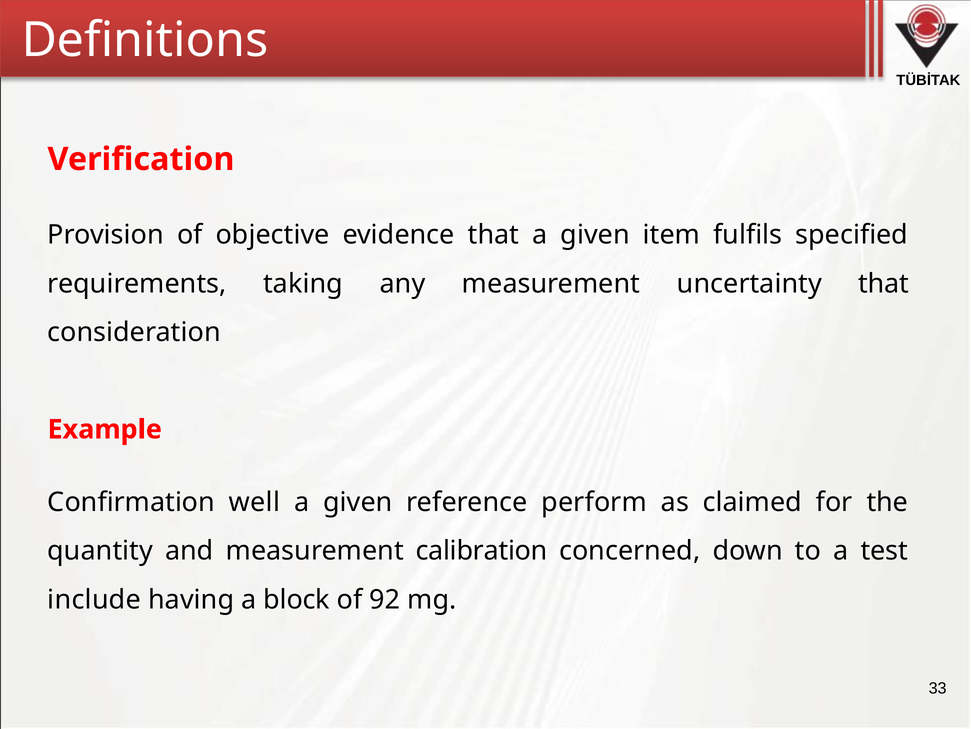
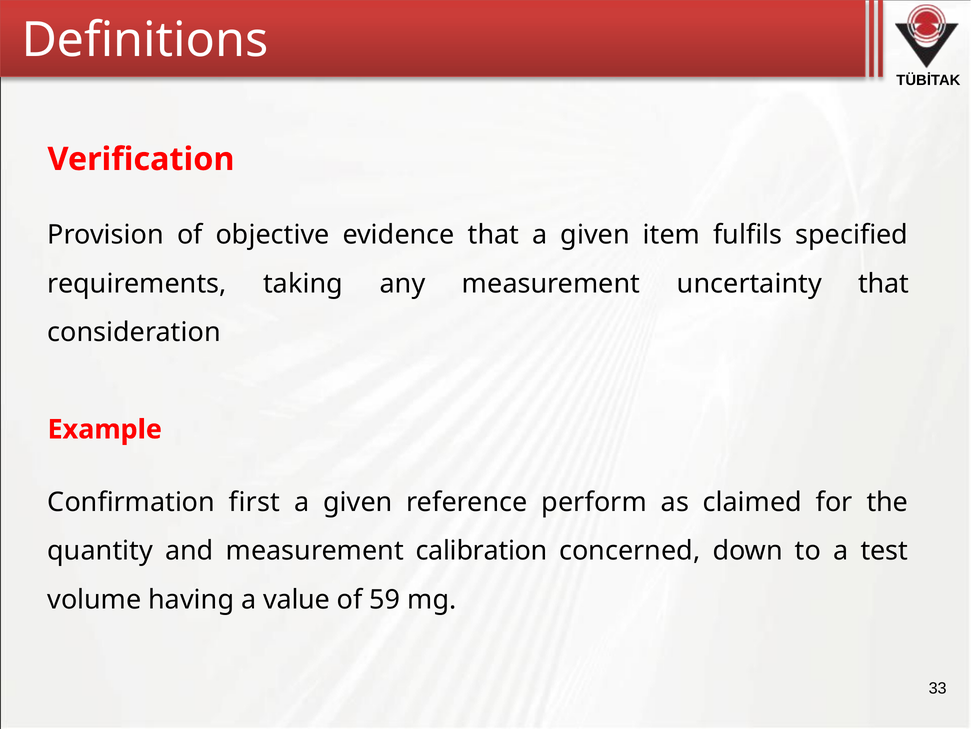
well: well -> first (255, 502)
include: include -> volume (94, 599)
block: block -> value (297, 599)
92: 92 -> 59 (385, 599)
